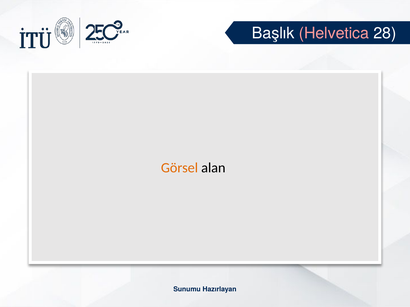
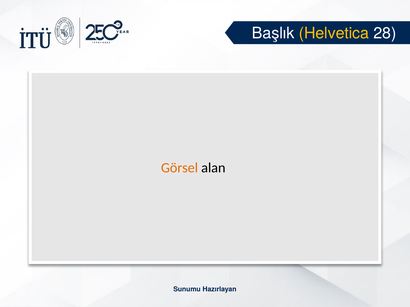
Helvetica colour: pink -> yellow (334, 33)
